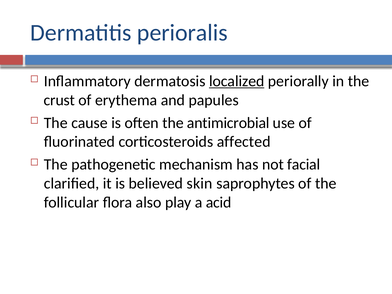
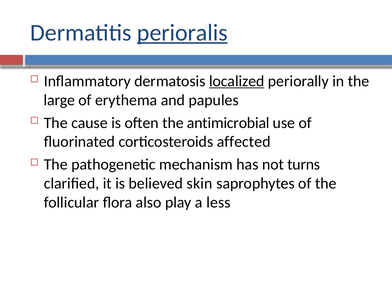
perioralis underline: none -> present (182, 33)
crust: crust -> large (59, 100)
facial: facial -> turns (304, 165)
acid: acid -> less (218, 202)
